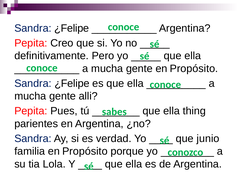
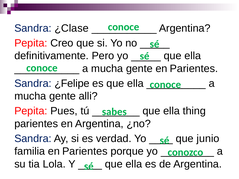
¿Felipe: ¿Felipe -> ¿Clase (72, 28)
gente en Propósito: Propósito -> Parientes (194, 69)
familia en Propósito: Propósito -> Parientes (85, 151)
